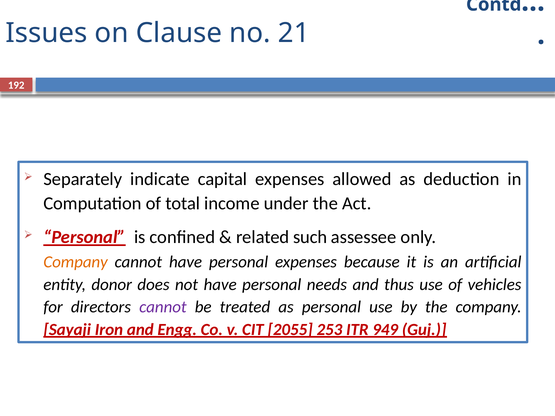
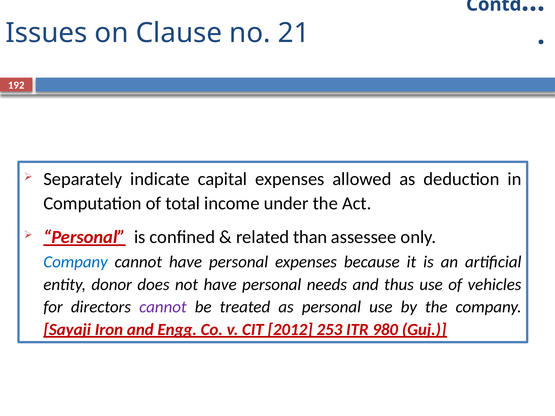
such: such -> than (310, 237)
Company colour: orange -> blue (76, 262)
2055: 2055 -> 2012 (290, 330)
949: 949 -> 980 (385, 330)
